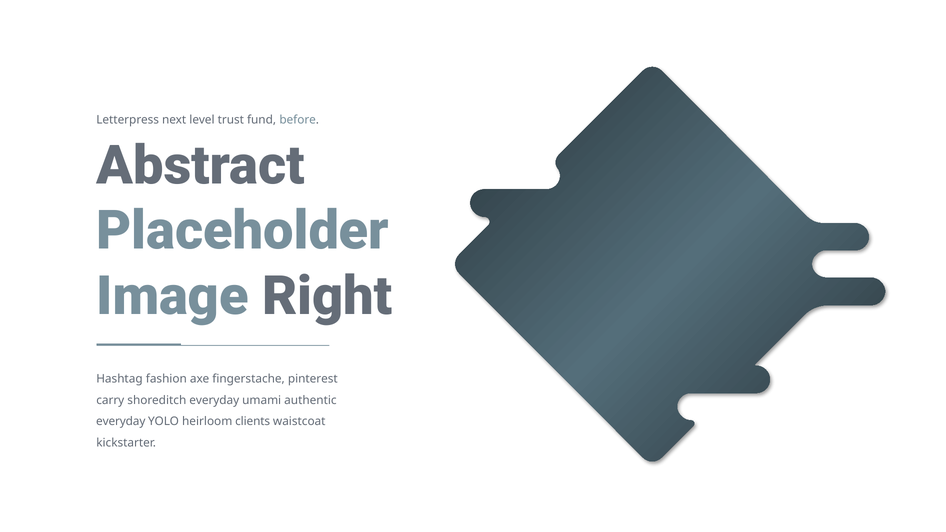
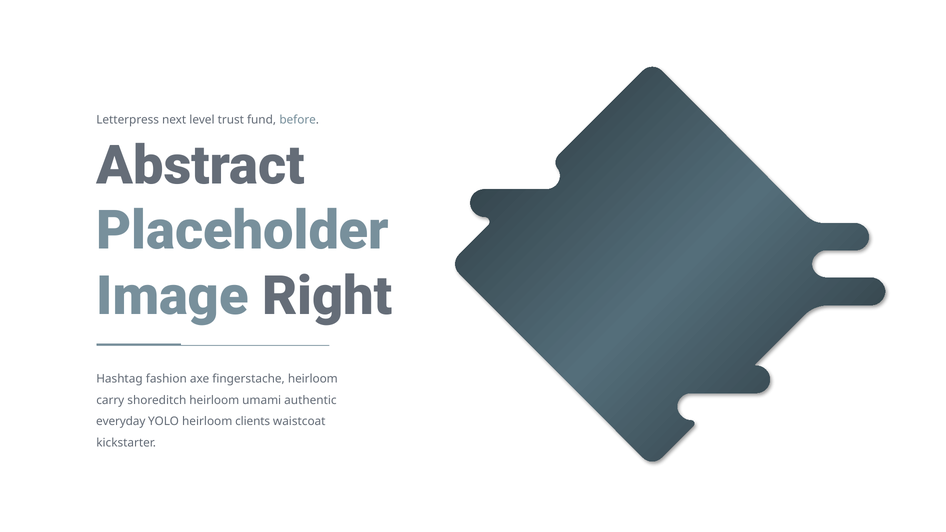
fingerstache pinterest: pinterest -> heirloom (313, 379)
shoreditch everyday: everyday -> heirloom (214, 400)
